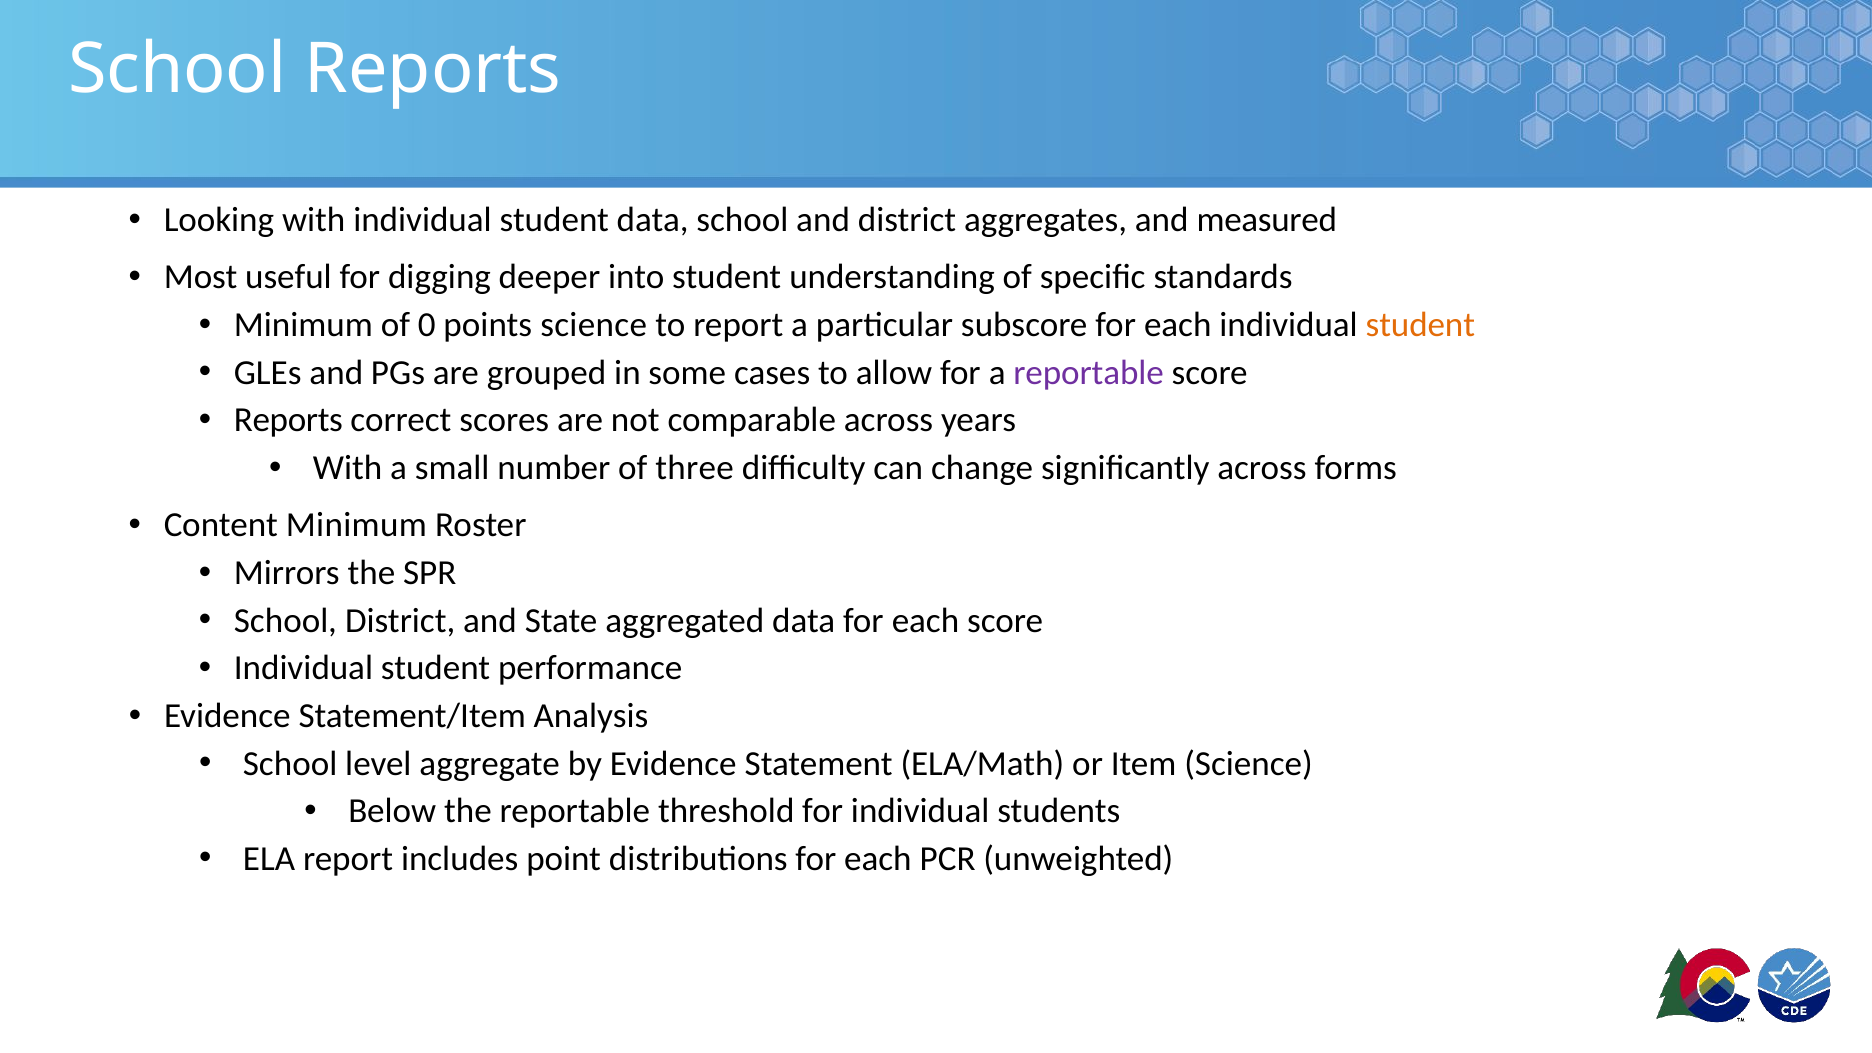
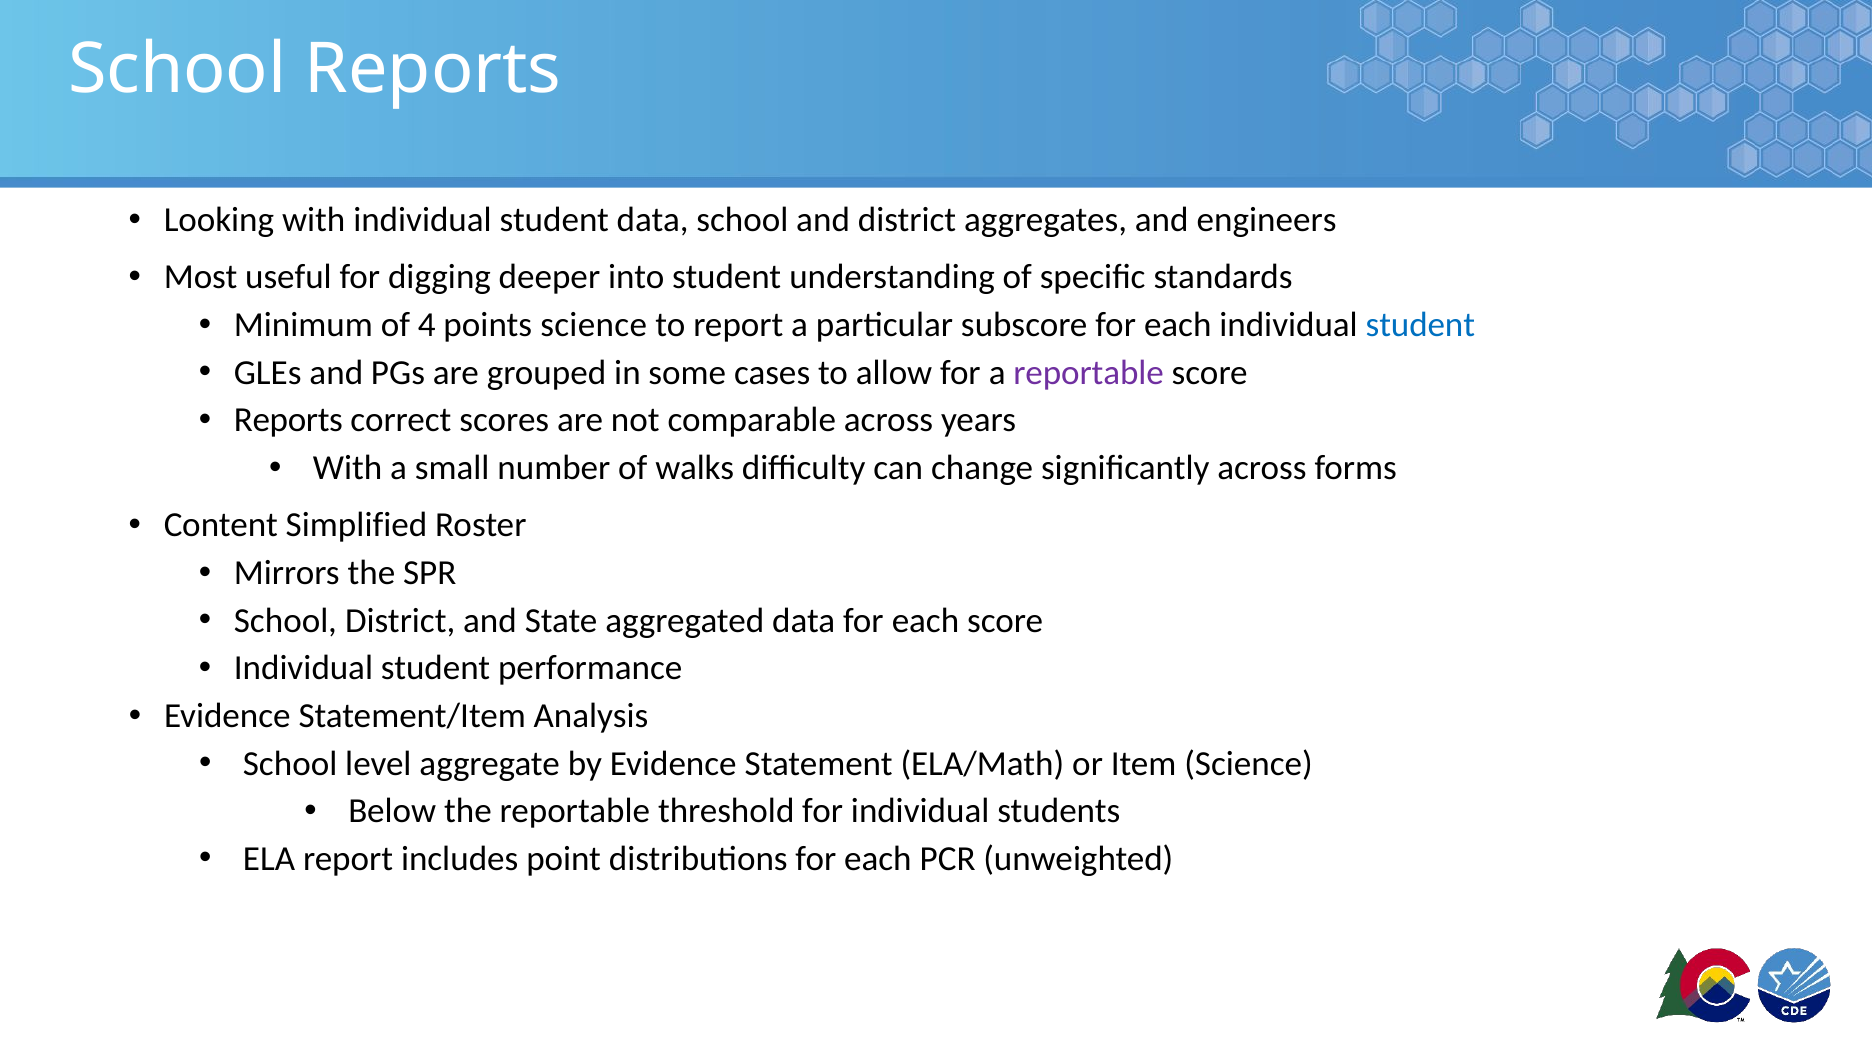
measured: measured -> engineers (1267, 220)
0: 0 -> 4 (427, 325)
student colour: orange -> blue (1420, 325)
three: three -> walks (695, 468)
Content Minimum: Minimum -> Simplified (357, 525)
